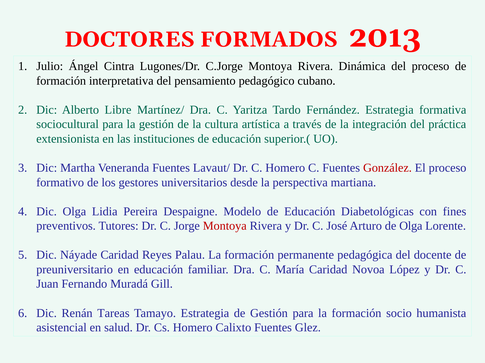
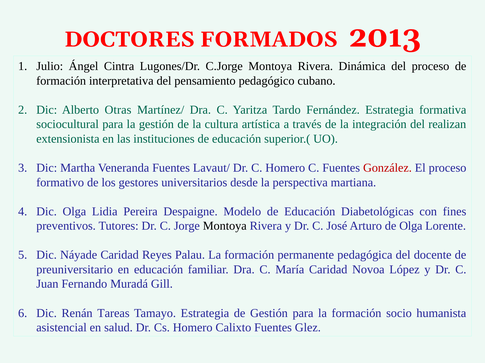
Libre: Libre -> Otras (118, 110)
práctica: práctica -> realizan (447, 125)
Montoya colour: red -> black (225, 226)
